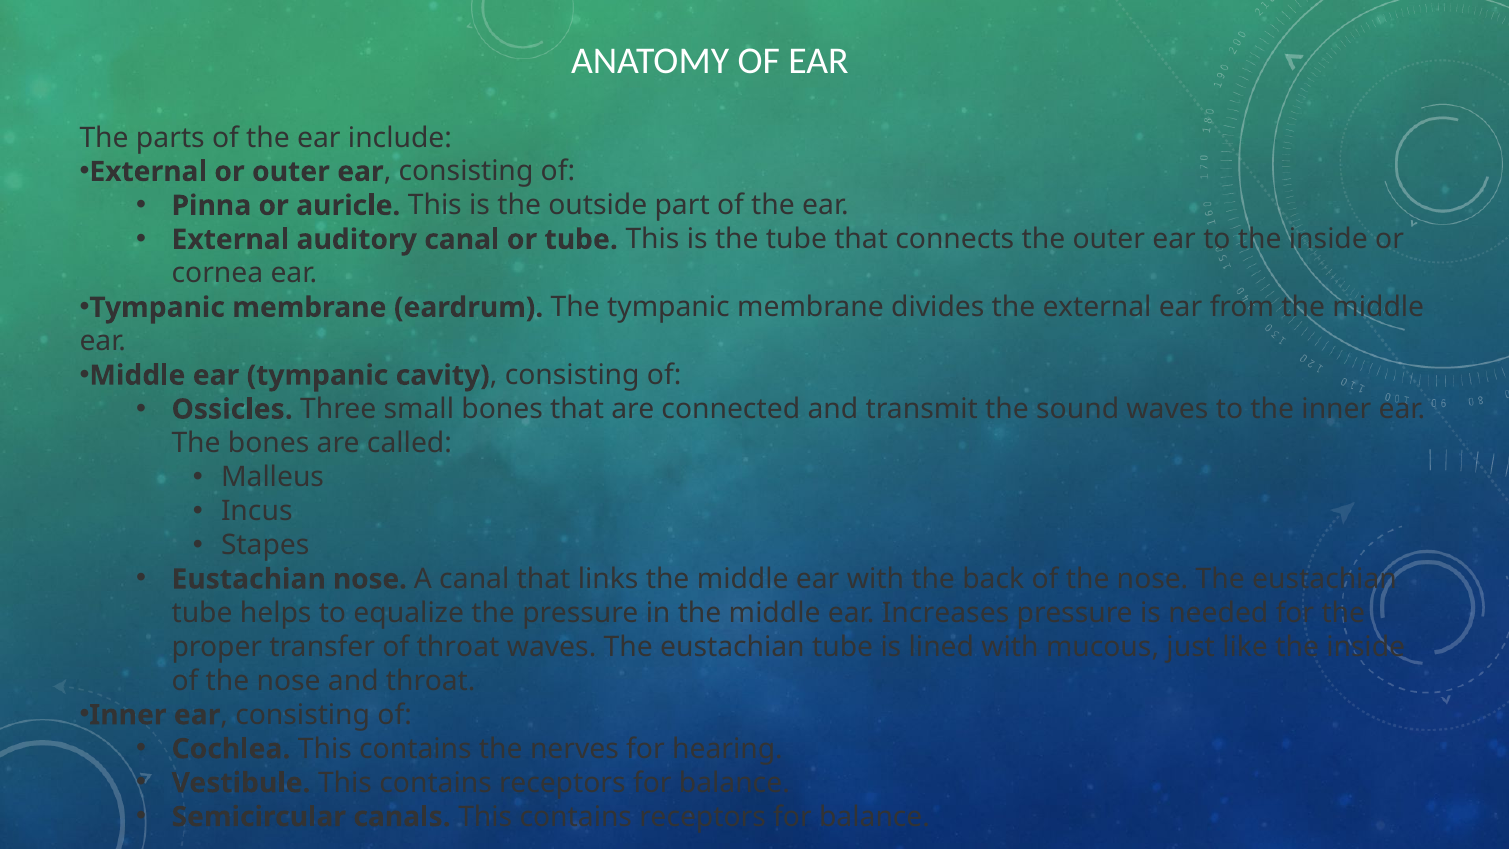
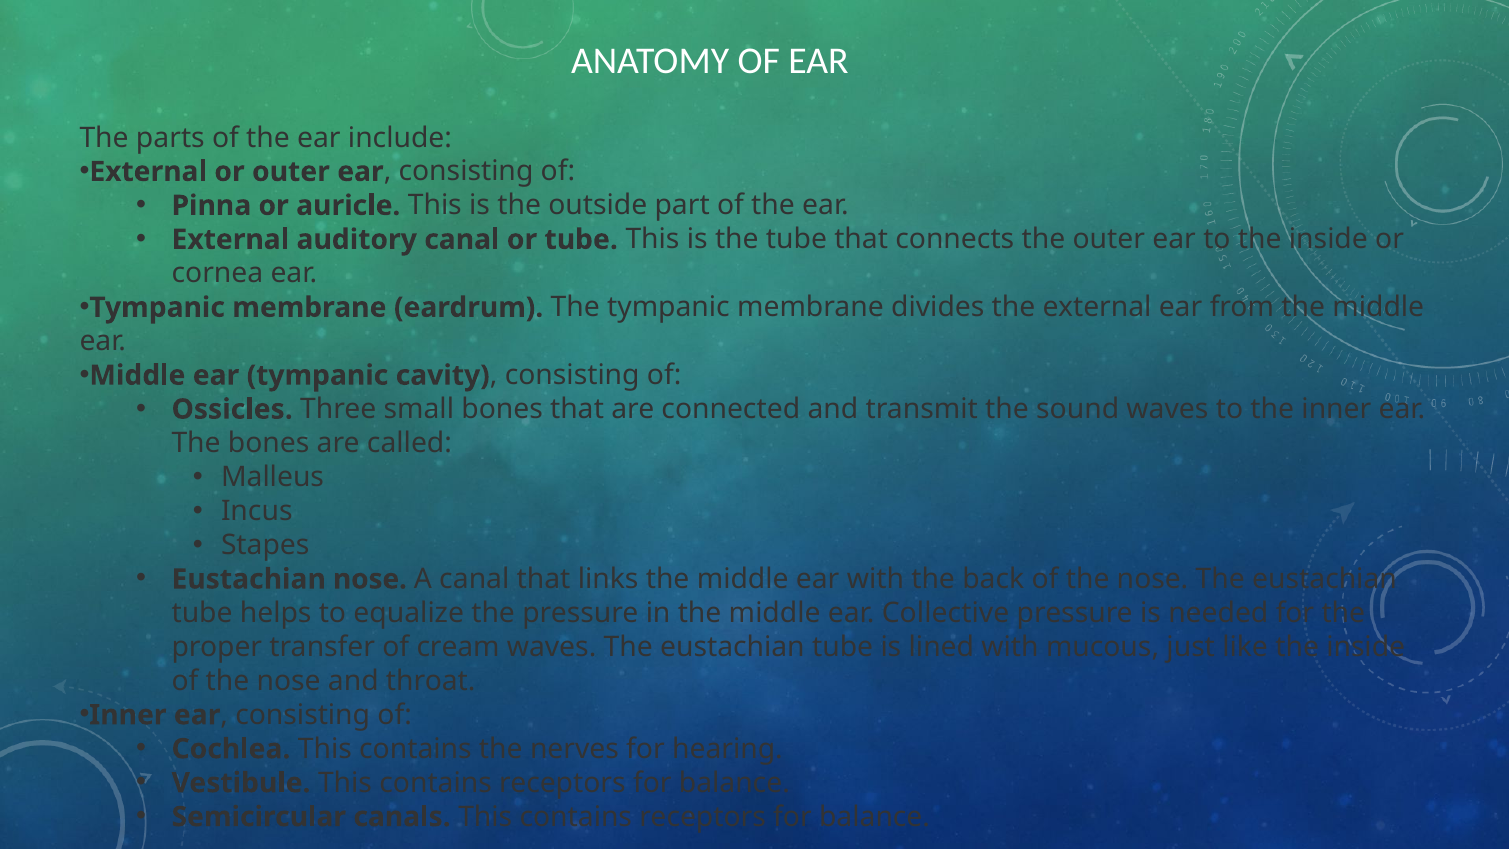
Increases: Increases -> Collective (946, 613)
of throat: throat -> cream (458, 647)
